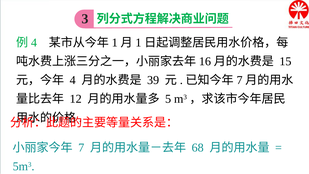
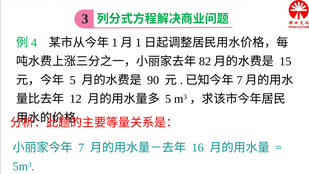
16: 16 -> 82 (205, 61)
4: 4 -> 5 (73, 80)
39: 39 -> 90 (153, 80)
68: 68 -> 16 (198, 148)
